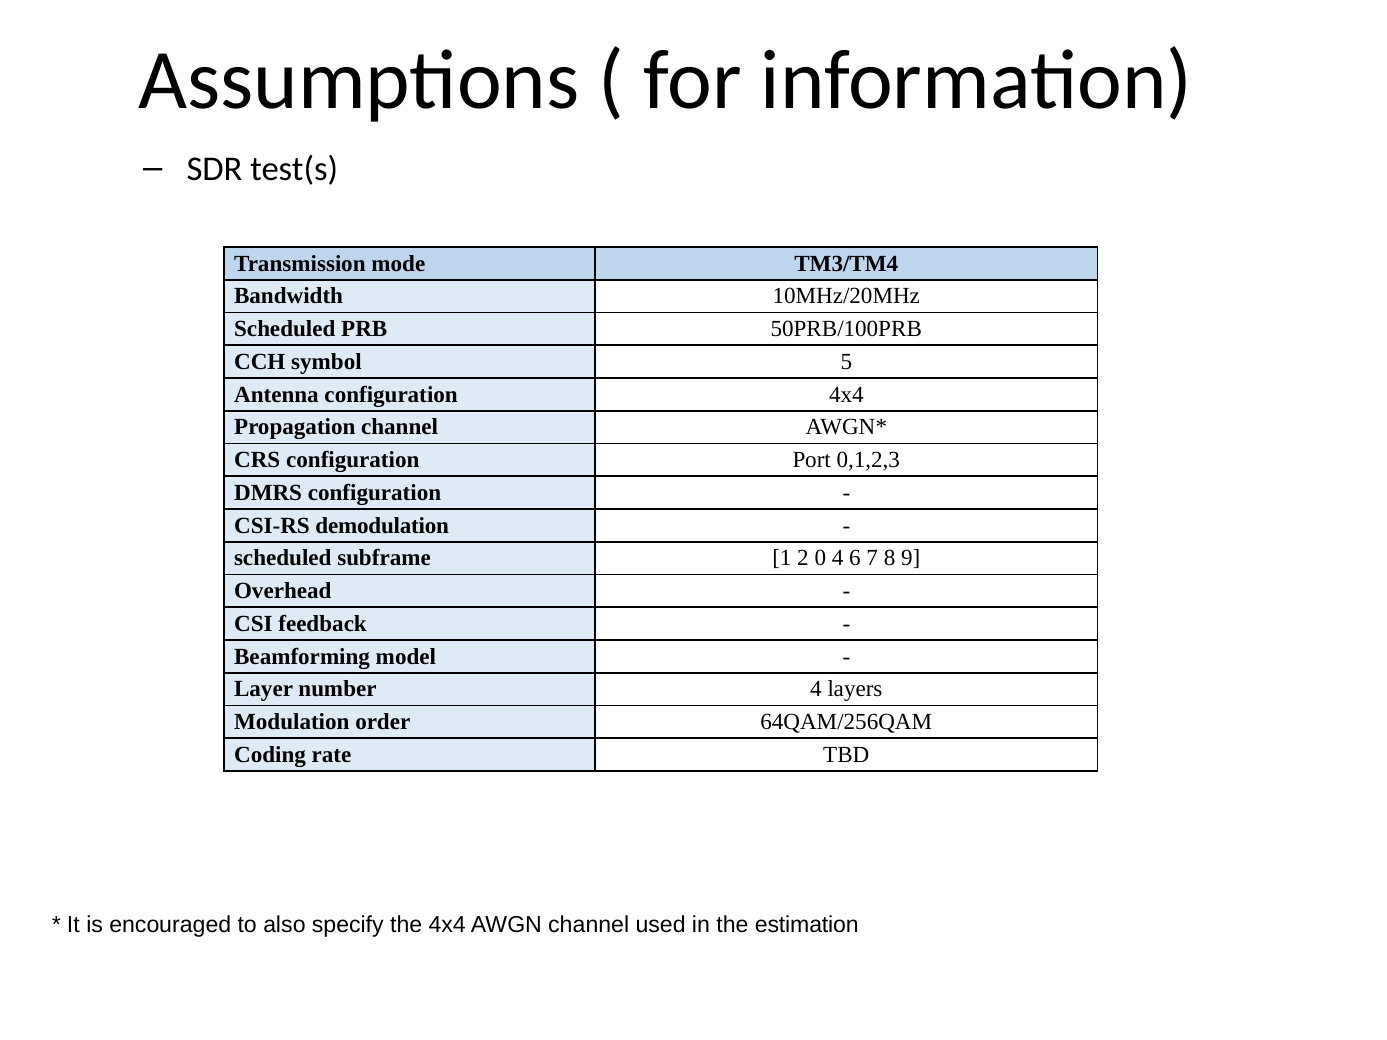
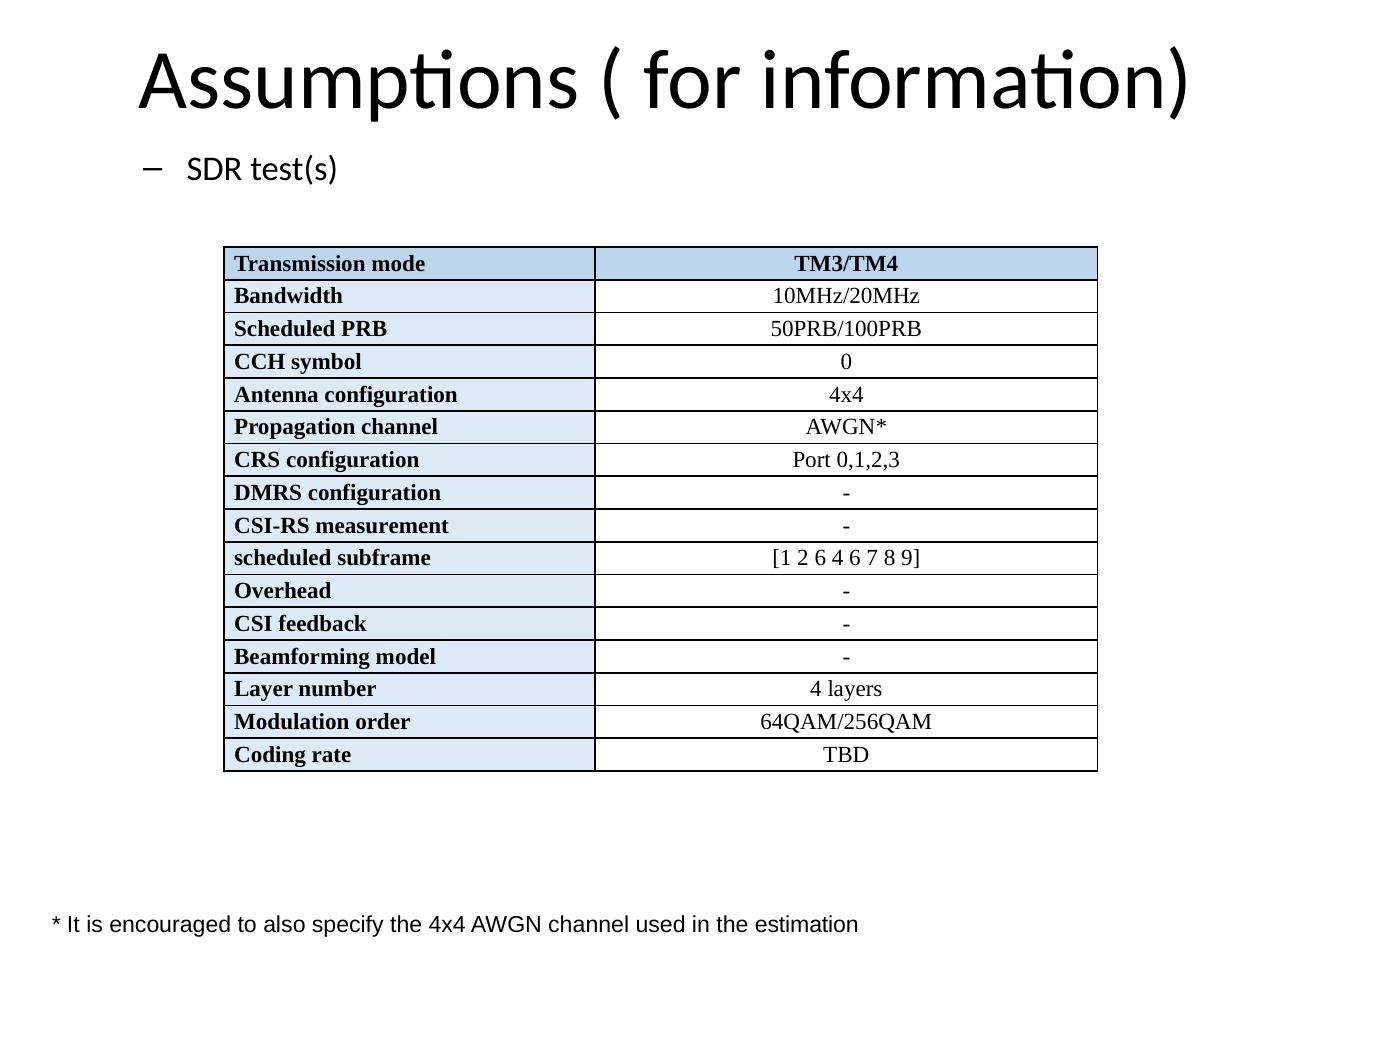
5: 5 -> 0 (846, 362)
demodulation: demodulation -> measurement (382, 526)
2 0: 0 -> 6 (820, 558)
